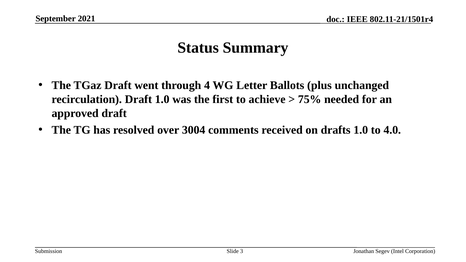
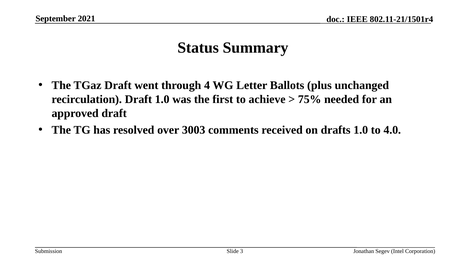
3004: 3004 -> 3003 (194, 130)
